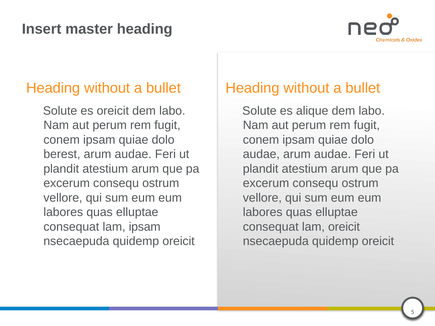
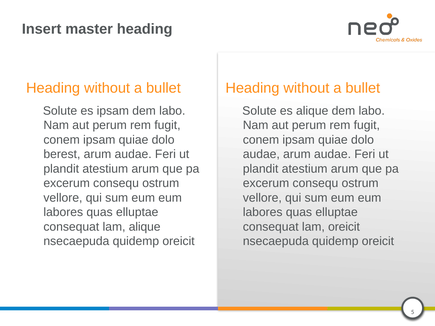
es oreicit: oreicit -> ipsam (113, 111)
lam ipsam: ipsam -> alique (145, 227)
